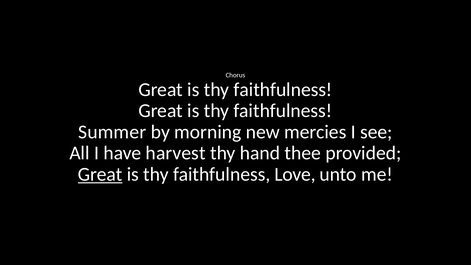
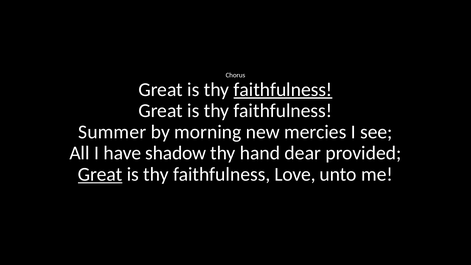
faithfulness underline: none -> present (283, 90)
harvest: harvest -> shadow (176, 153)
thee: thee -> dear (303, 153)
